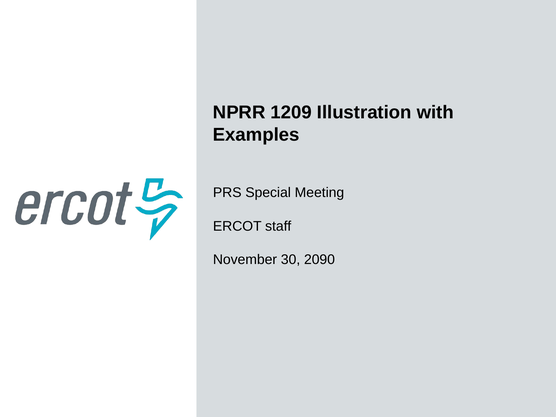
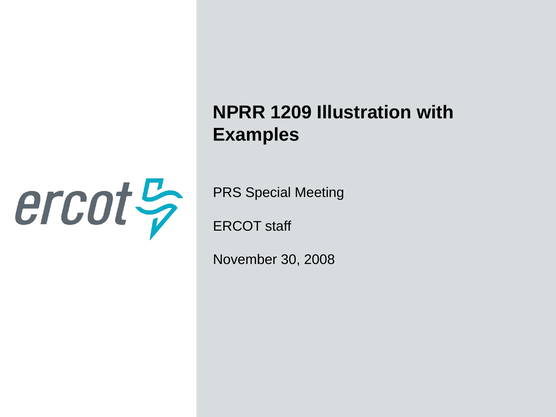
2090: 2090 -> 2008 (319, 259)
